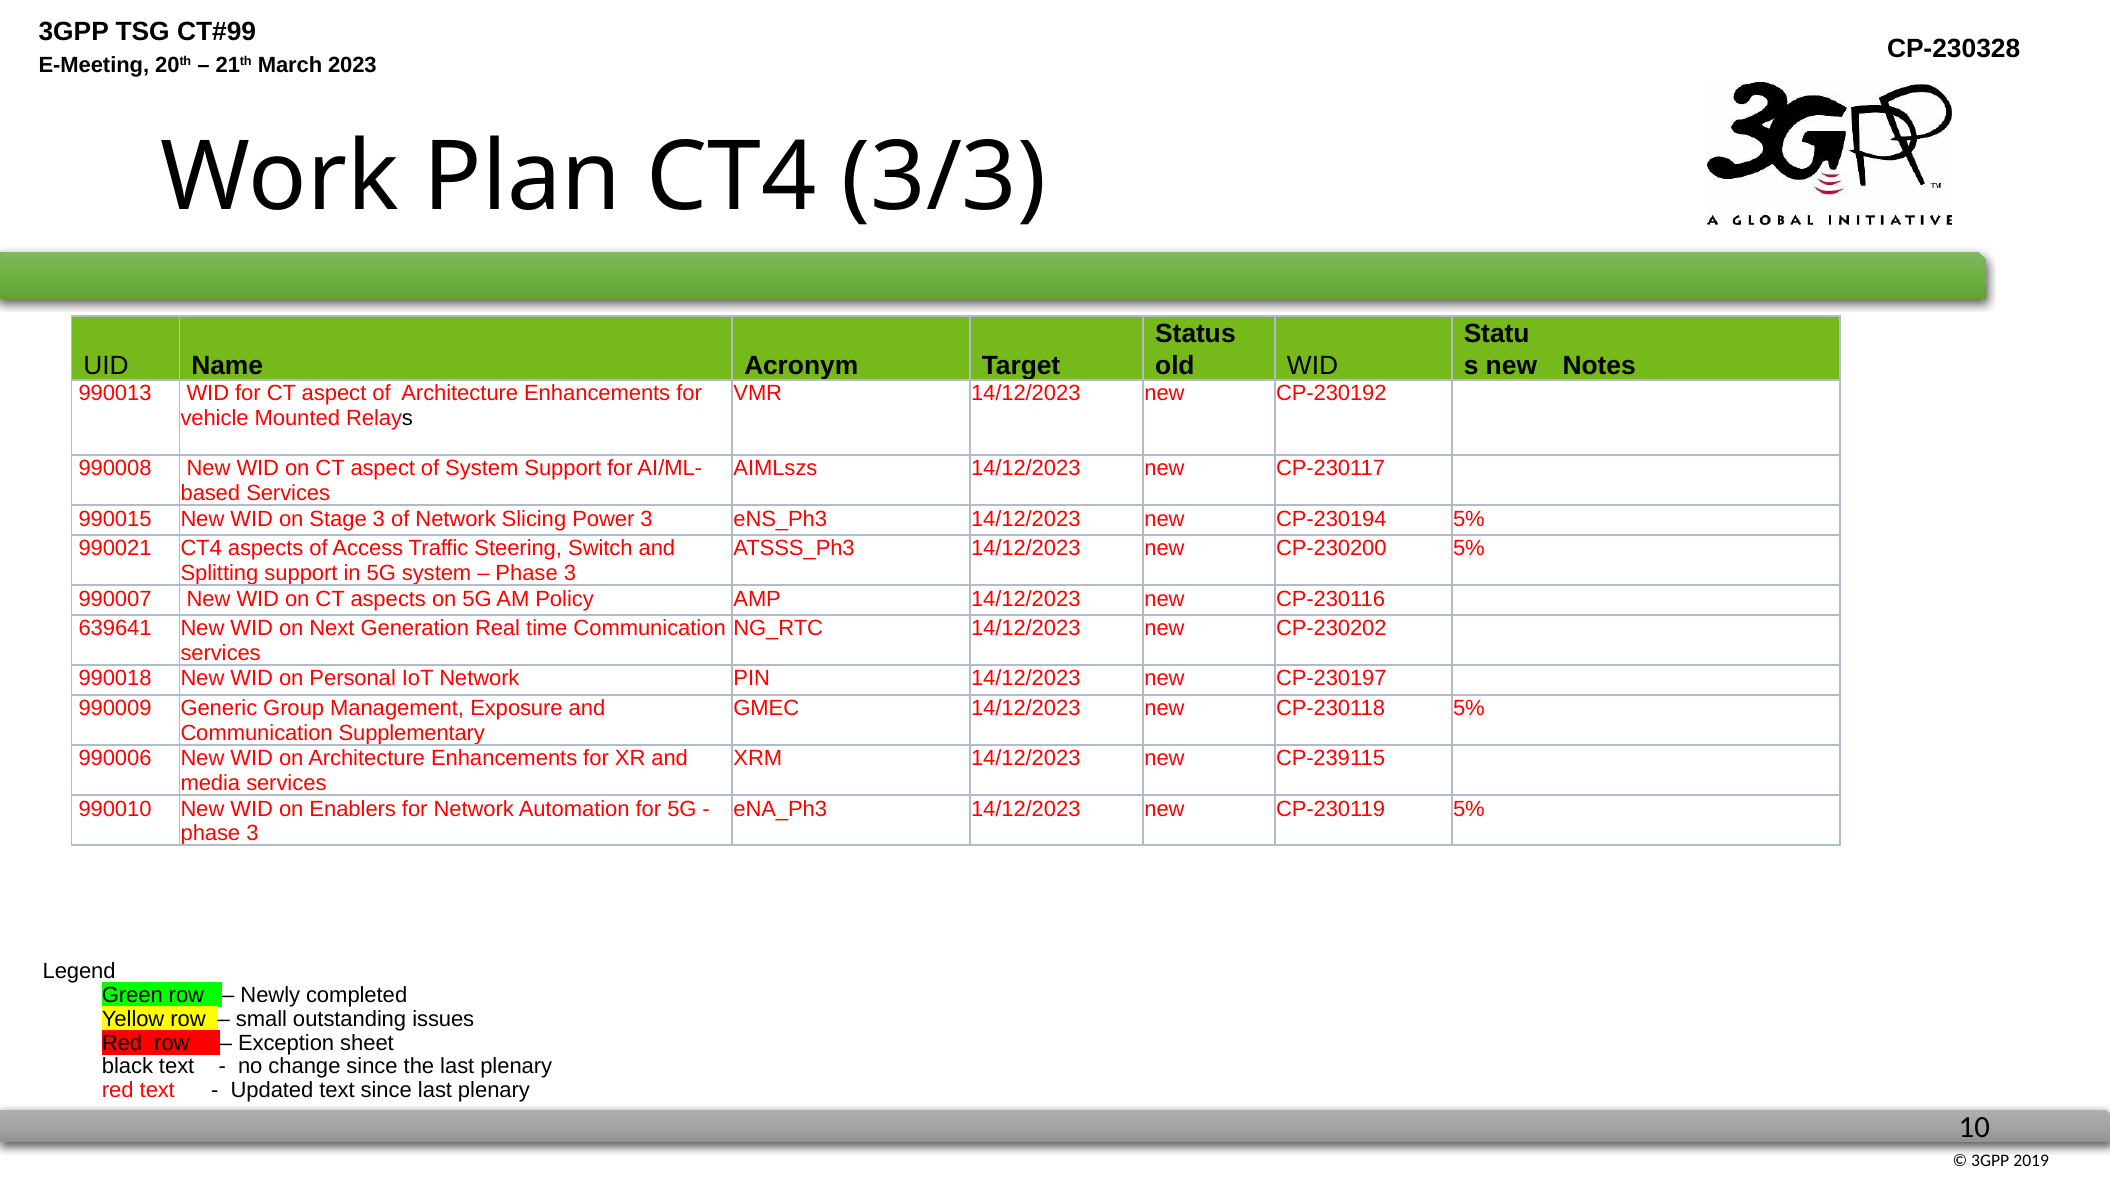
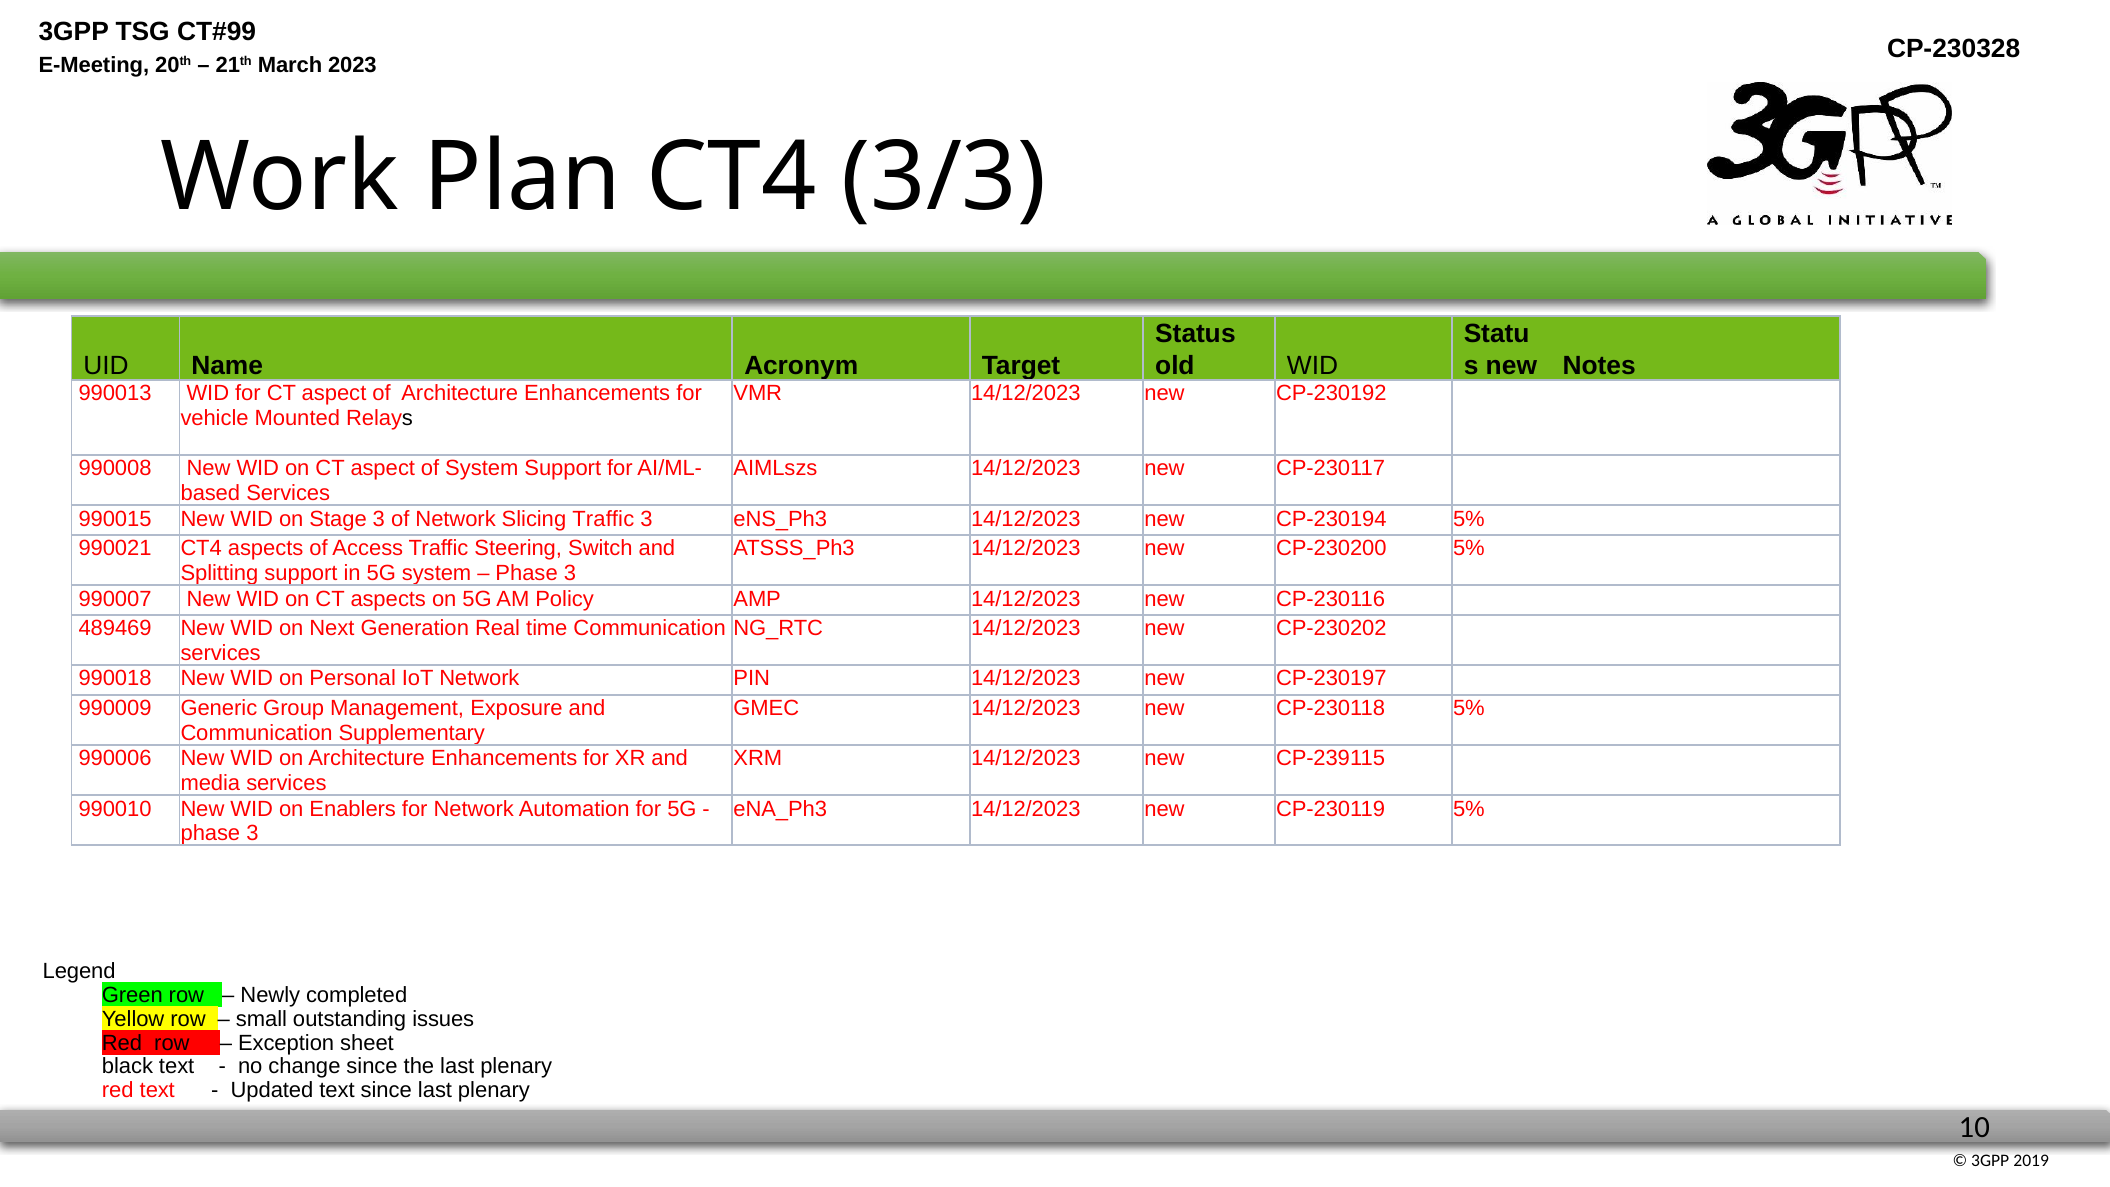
Slicing Power: Power -> Traffic (603, 519)
639641: 639641 -> 489469 (115, 628)
